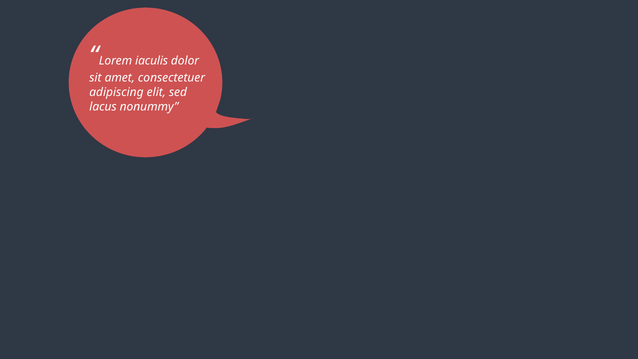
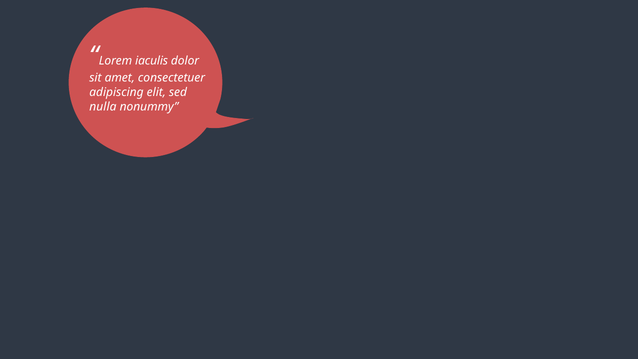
lacus: lacus -> nulla (103, 107)
